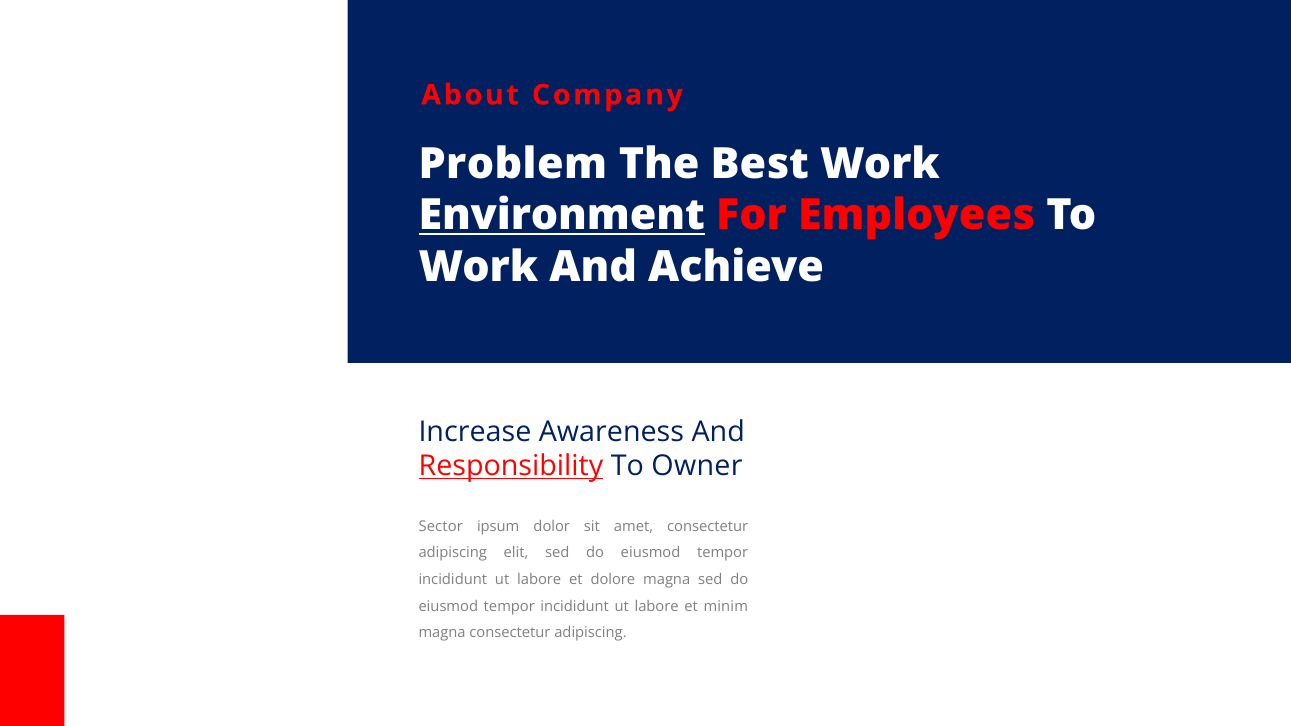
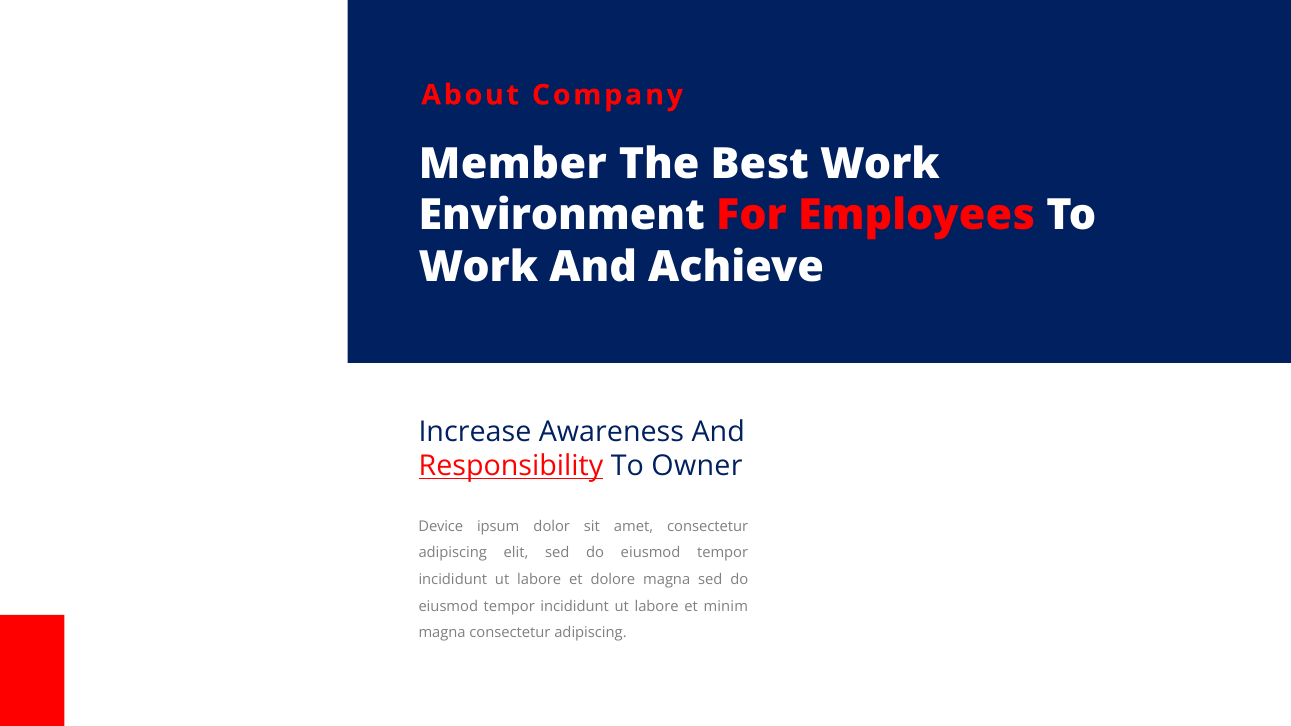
Problem: Problem -> Member (513, 164)
Environment underline: present -> none (562, 216)
Sector: Sector -> Device (441, 527)
